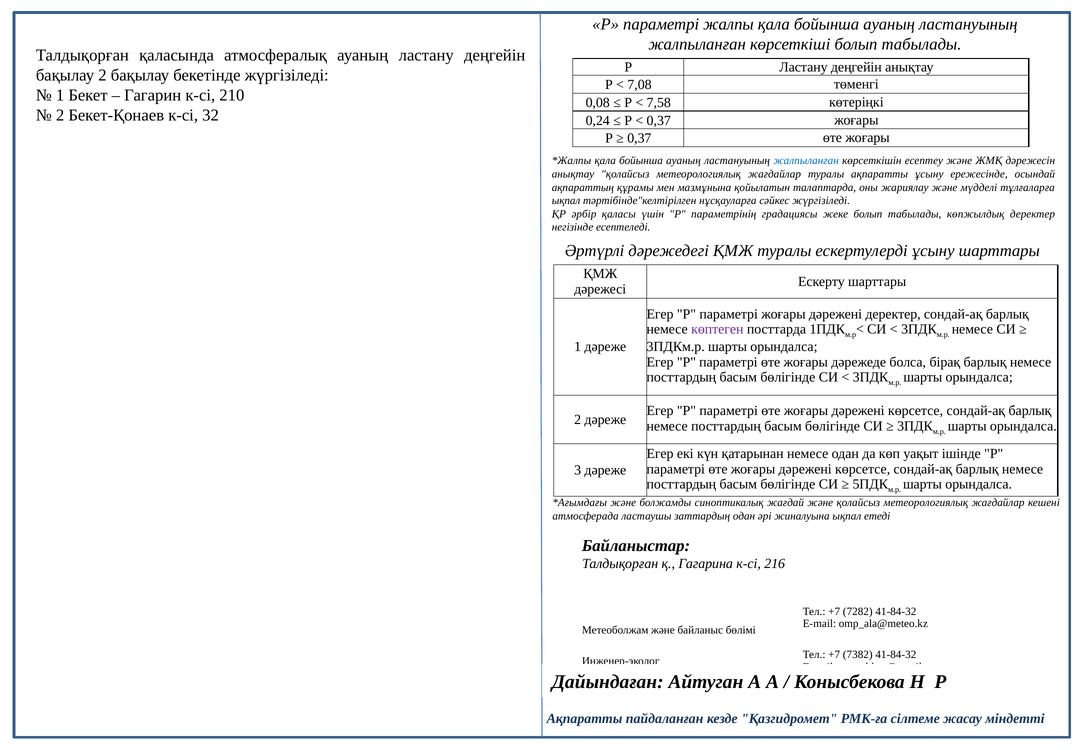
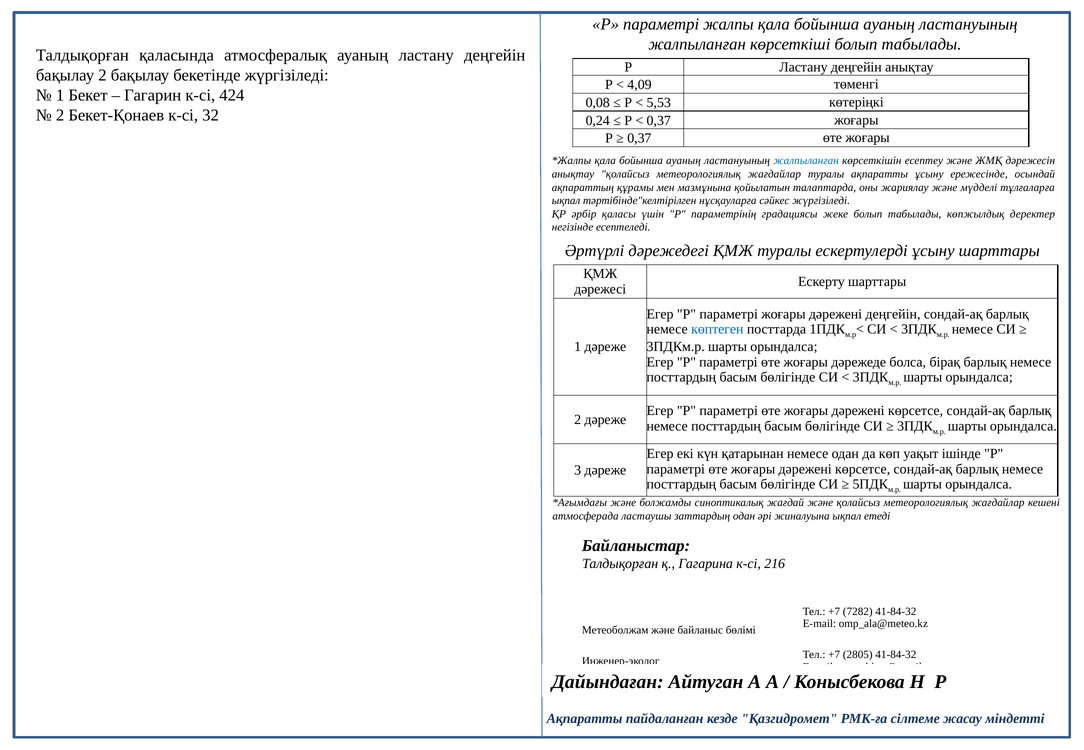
7,08: 7,08 -> 4,09 (640, 85)
210: 210 -> 424 (232, 95)
7,58: 7,58 -> 5,53 (659, 103)
дәрежені деректер: деректер -> деңгейін (893, 314)
көптеген colour: purple -> blue (717, 329)
7382: 7382 -> 2805 (858, 655)
